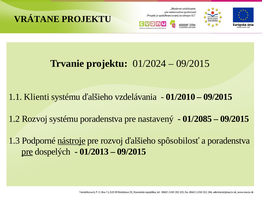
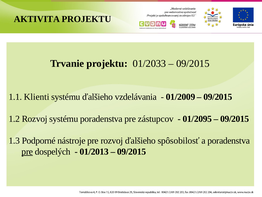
VRÁTANE: VRÁTANE -> AKTIVITA (37, 19)
01/2024: 01/2024 -> 01/2033 (149, 63)
01/2010: 01/2010 -> 01/2009 (181, 97)
nastavený: nastavený -> zástupcov (156, 119)
01/2085: 01/2085 -> 01/2095 (197, 119)
nástroje underline: present -> none (71, 140)
